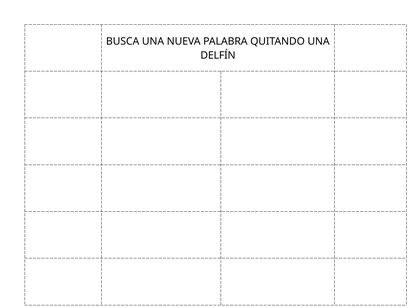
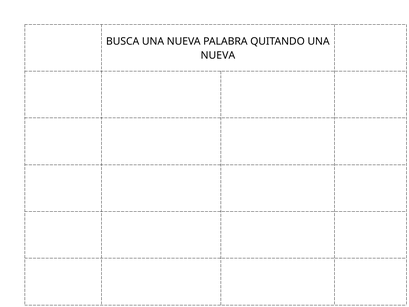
DELFÍN: DELFÍN -> NUEVA (218, 55)
